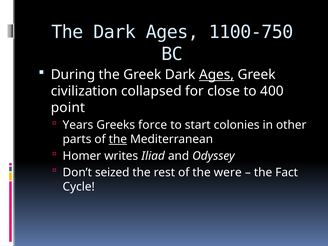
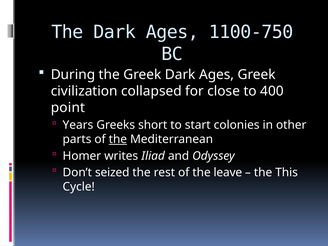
Ages underline: present -> none (217, 75)
force: force -> short (153, 125)
were: were -> leave (228, 172)
Fact: Fact -> This (287, 172)
